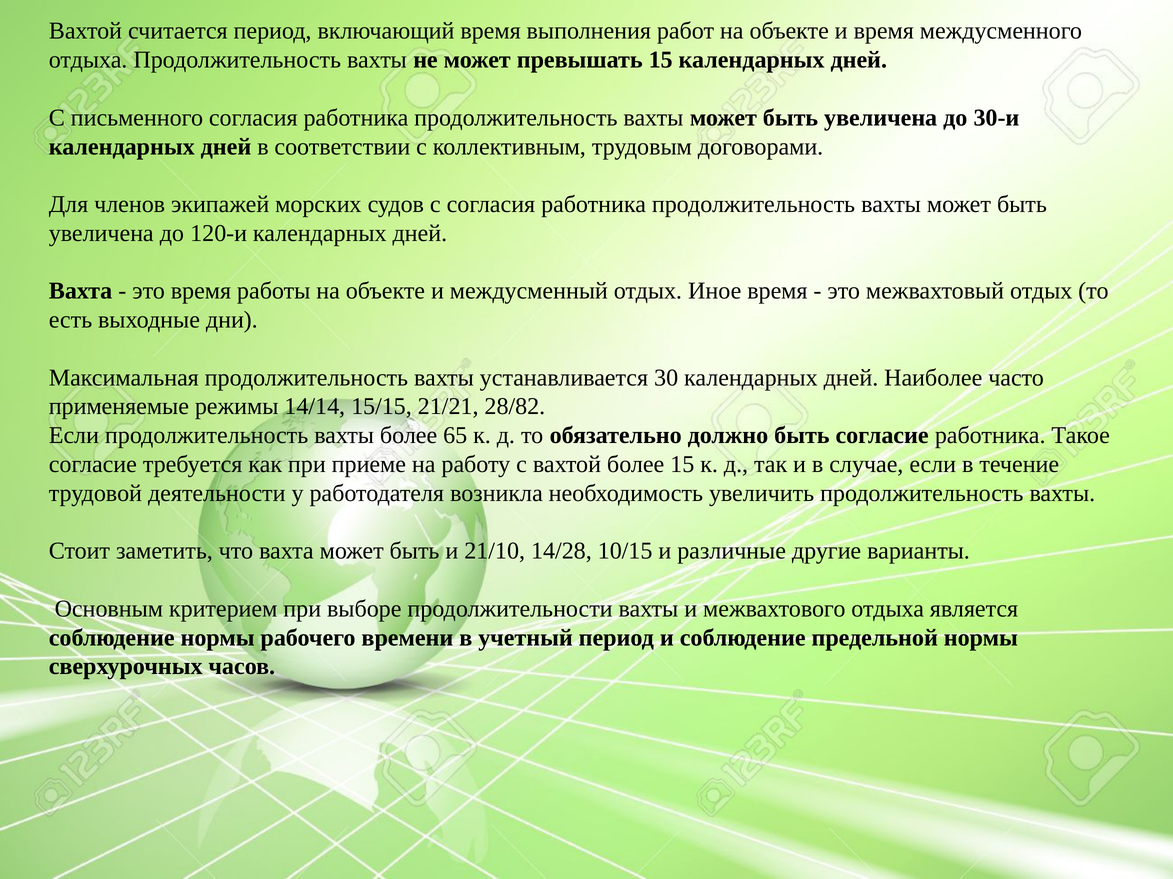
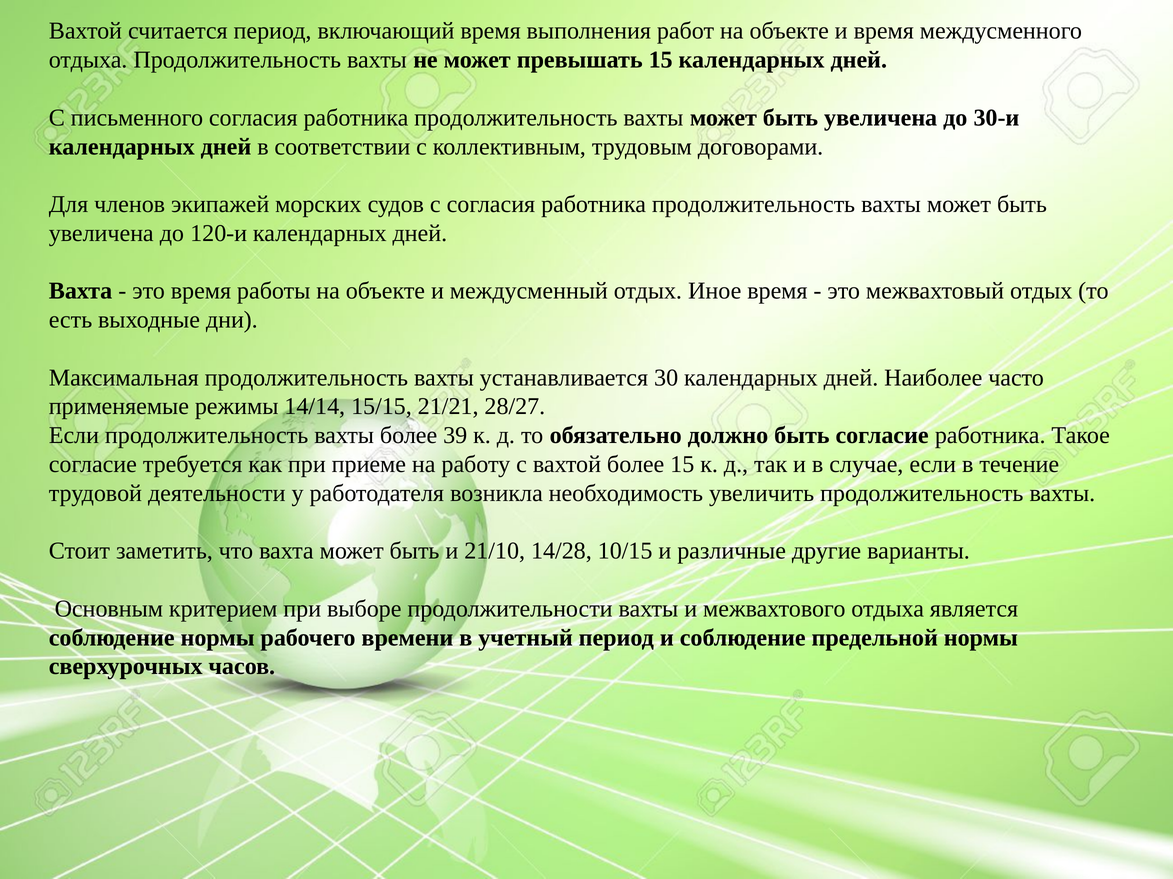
28/82: 28/82 -> 28/27 (515, 407)
65: 65 -> 39 (455, 436)
